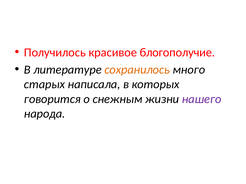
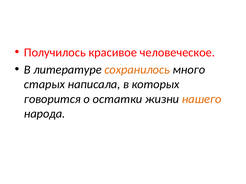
блогополучие: блогополучие -> человеческое (177, 53)
снежным: снежным -> остатки (117, 99)
нашего colour: purple -> orange (202, 99)
